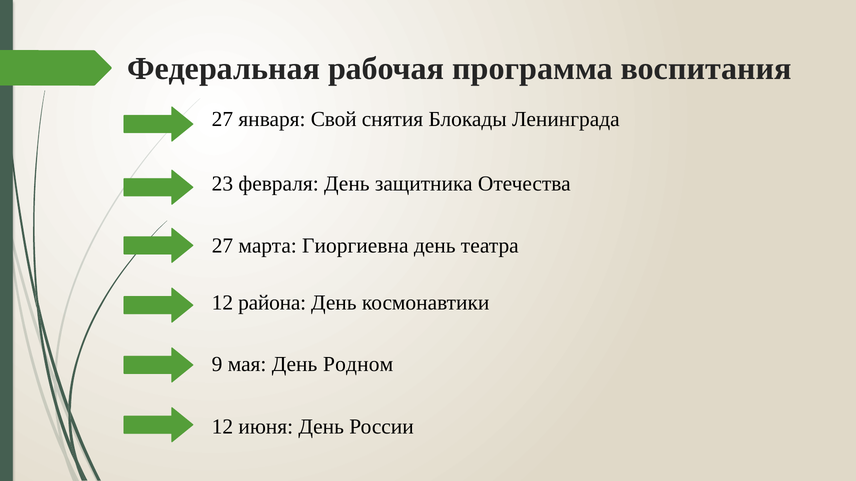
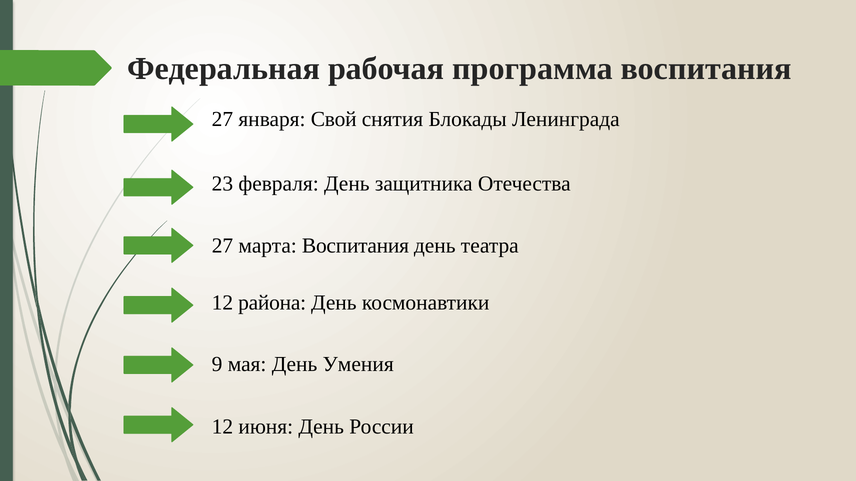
марта Гиоргиевна: Гиоргиевна -> Воспитания (355, 246)
Родном: Родном -> Умения (358, 365)
